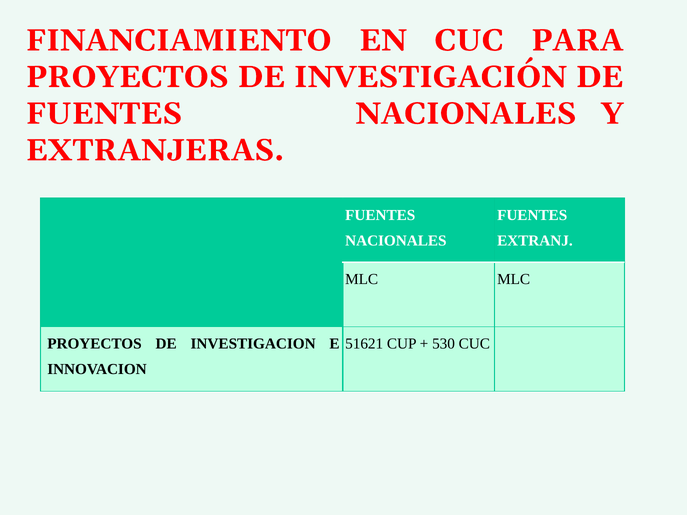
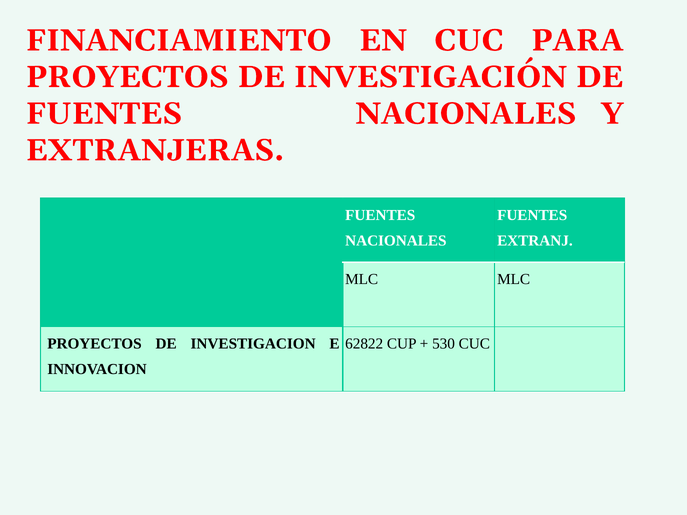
51621: 51621 -> 62822 (364, 344)
